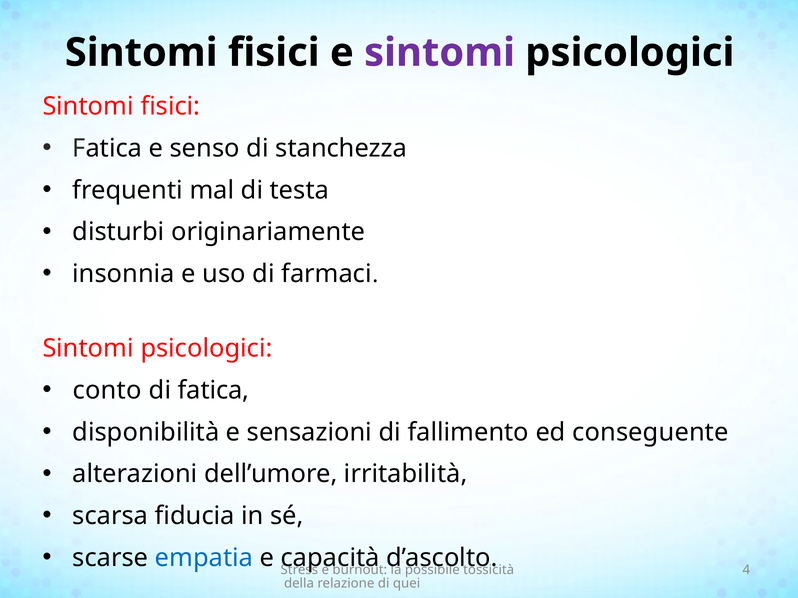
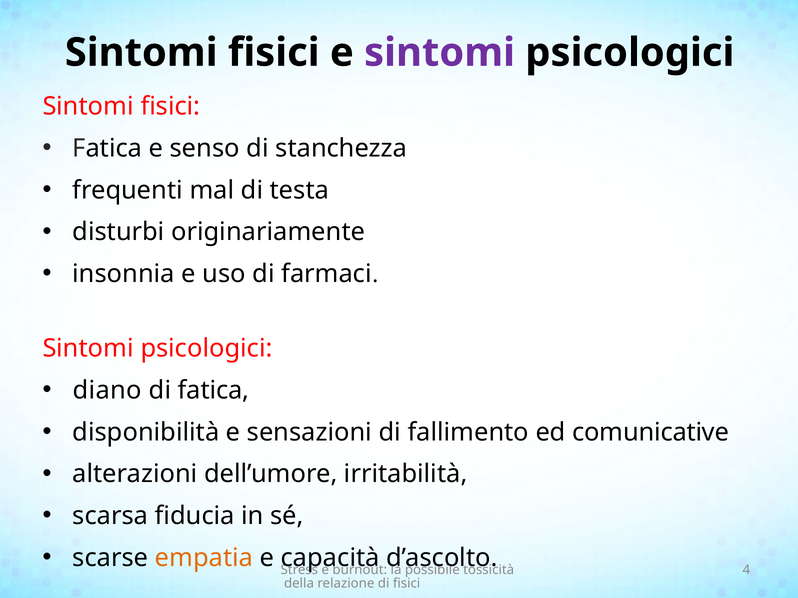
conto: conto -> diano (107, 391)
conseguente: conseguente -> comunicative (651, 433)
empatia colour: blue -> orange (204, 558)
di quei: quei -> fisici (407, 584)
